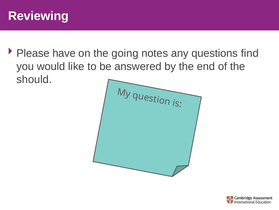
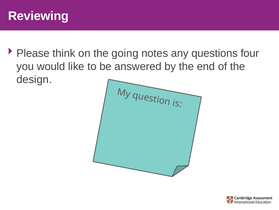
have: have -> think (64, 53)
find: find -> four (250, 53)
should: should -> design (34, 79)
